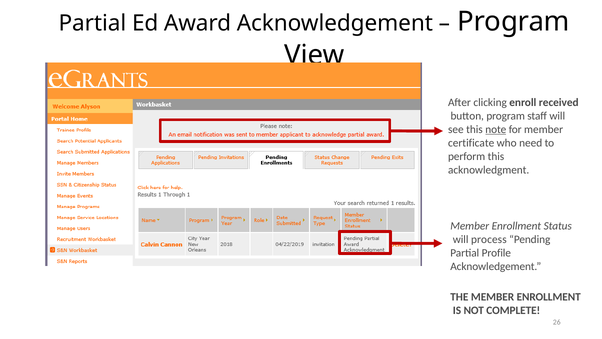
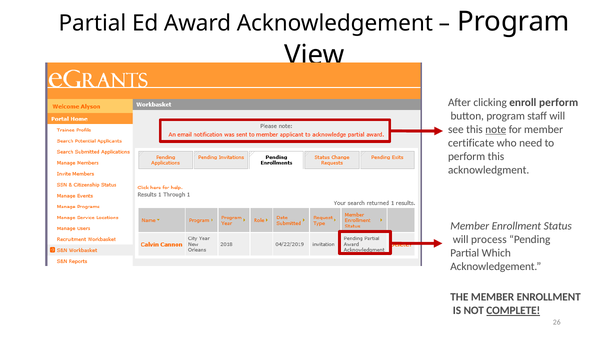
enroll received: received -> perform (559, 102)
Profile: Profile -> Which (496, 253)
COMPLETE underline: none -> present (513, 310)
